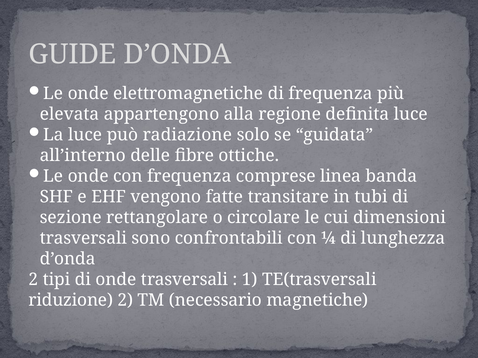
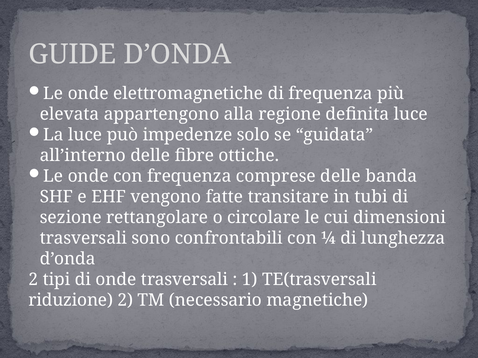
radiazione: radiazione -> impedenze (188, 135)
comprese linea: linea -> delle (340, 176)
